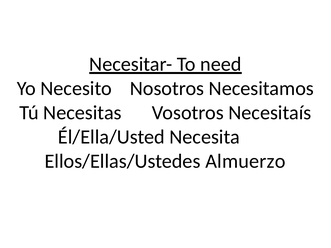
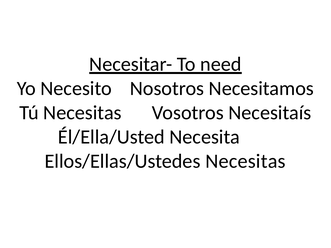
Ellos/Ellas/Ustedes Almuerzo: Almuerzo -> Necesitas (245, 161)
